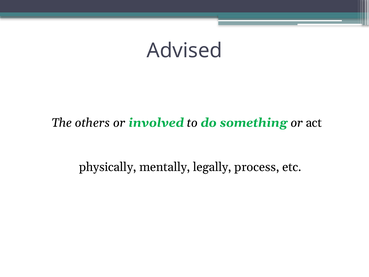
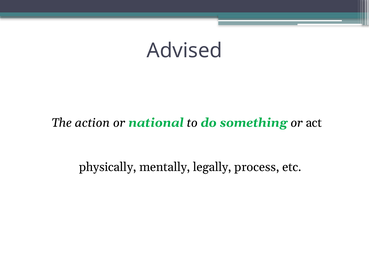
others: others -> action (92, 123)
involved: involved -> national (156, 123)
